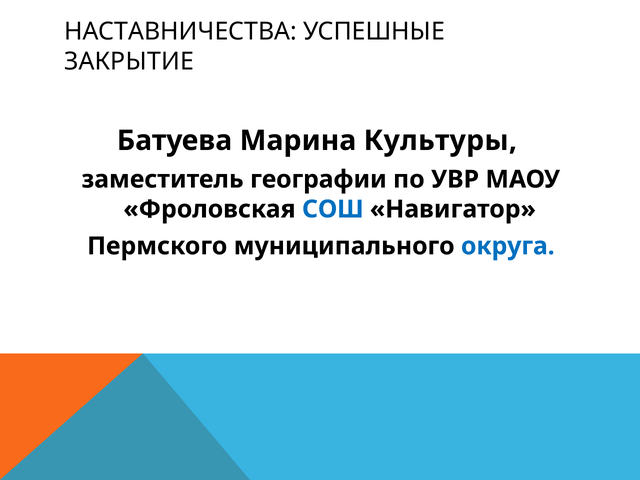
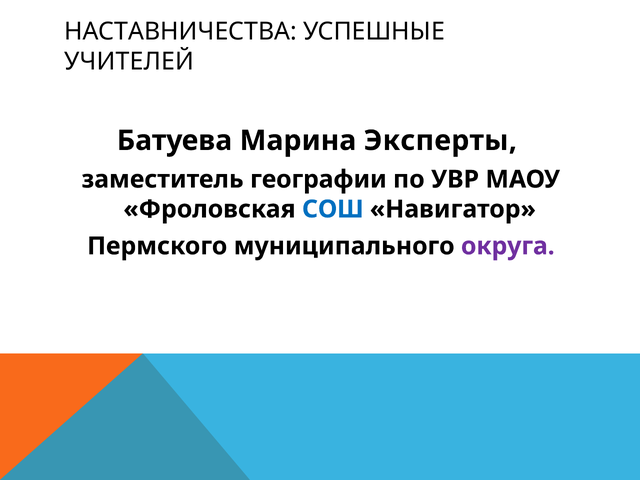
ЗАКРЫТИЕ: ЗАКРЫТИЕ -> УЧИТЕЛЕЙ (129, 61)
Культуры: Культуры -> Эксперты (440, 141)
округа colour: blue -> purple (508, 246)
